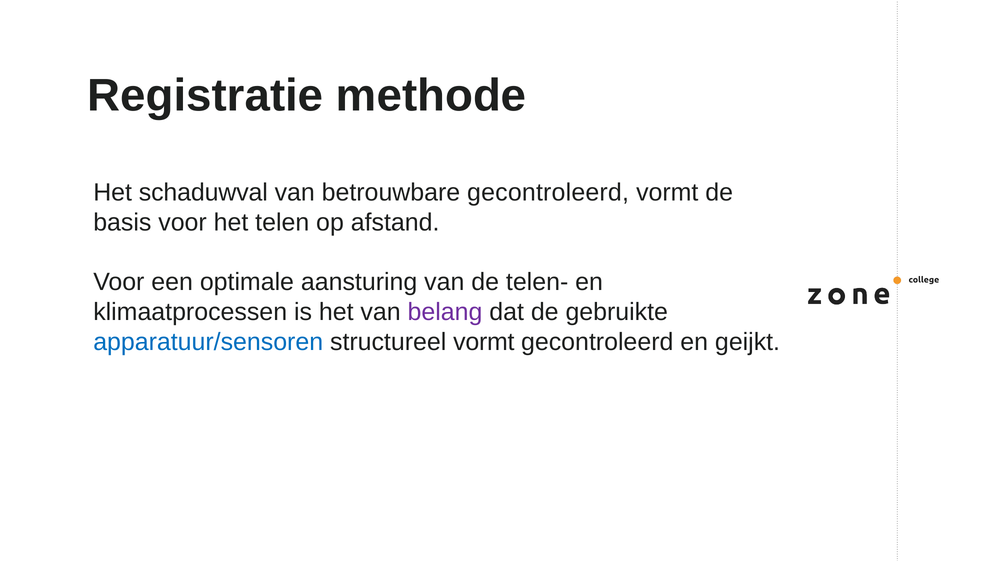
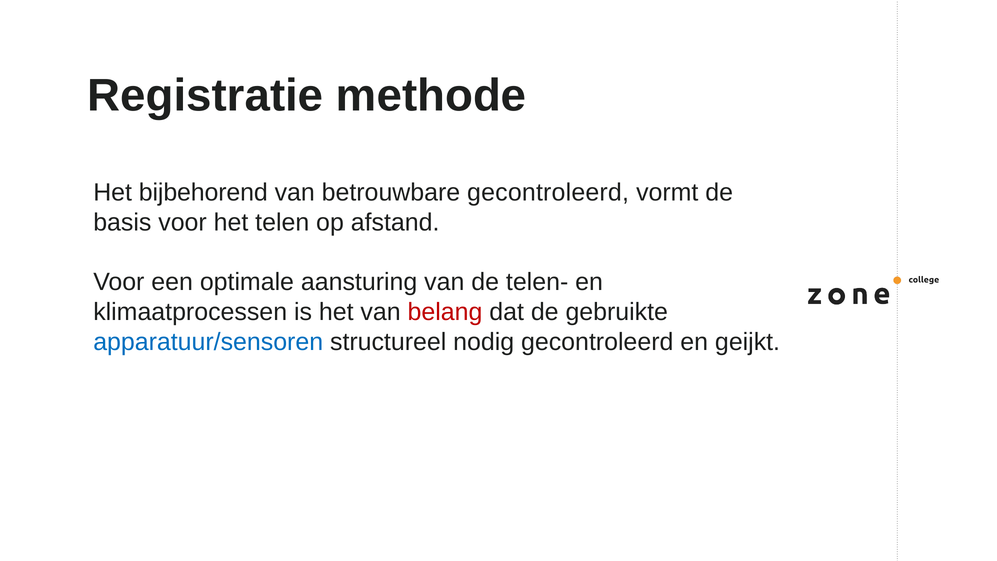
schaduwval: schaduwval -> bijbehorend (203, 192)
belang colour: purple -> red (445, 312)
structureel vormt: vormt -> nodig (484, 342)
